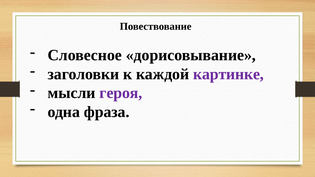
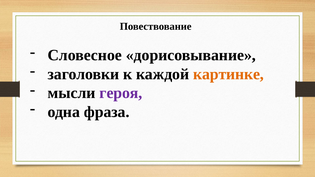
картинке colour: purple -> orange (229, 74)
